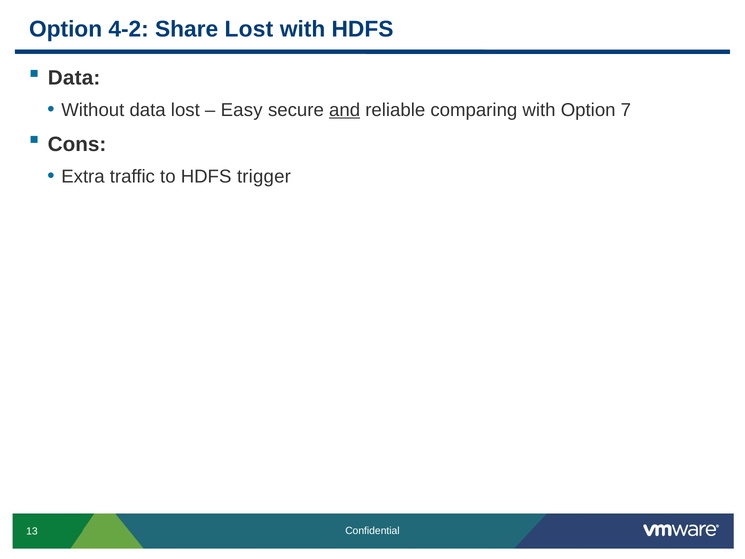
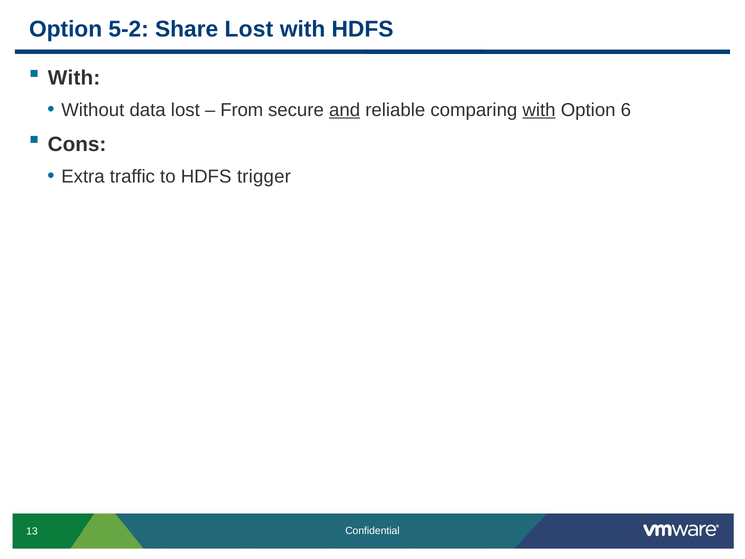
4-2: 4-2 -> 5-2 (129, 29)
Data: Data -> With (74, 78)
Easy: Easy -> From (242, 110)
with underline: none -> present (539, 110)
7: 7 -> 6 (626, 110)
